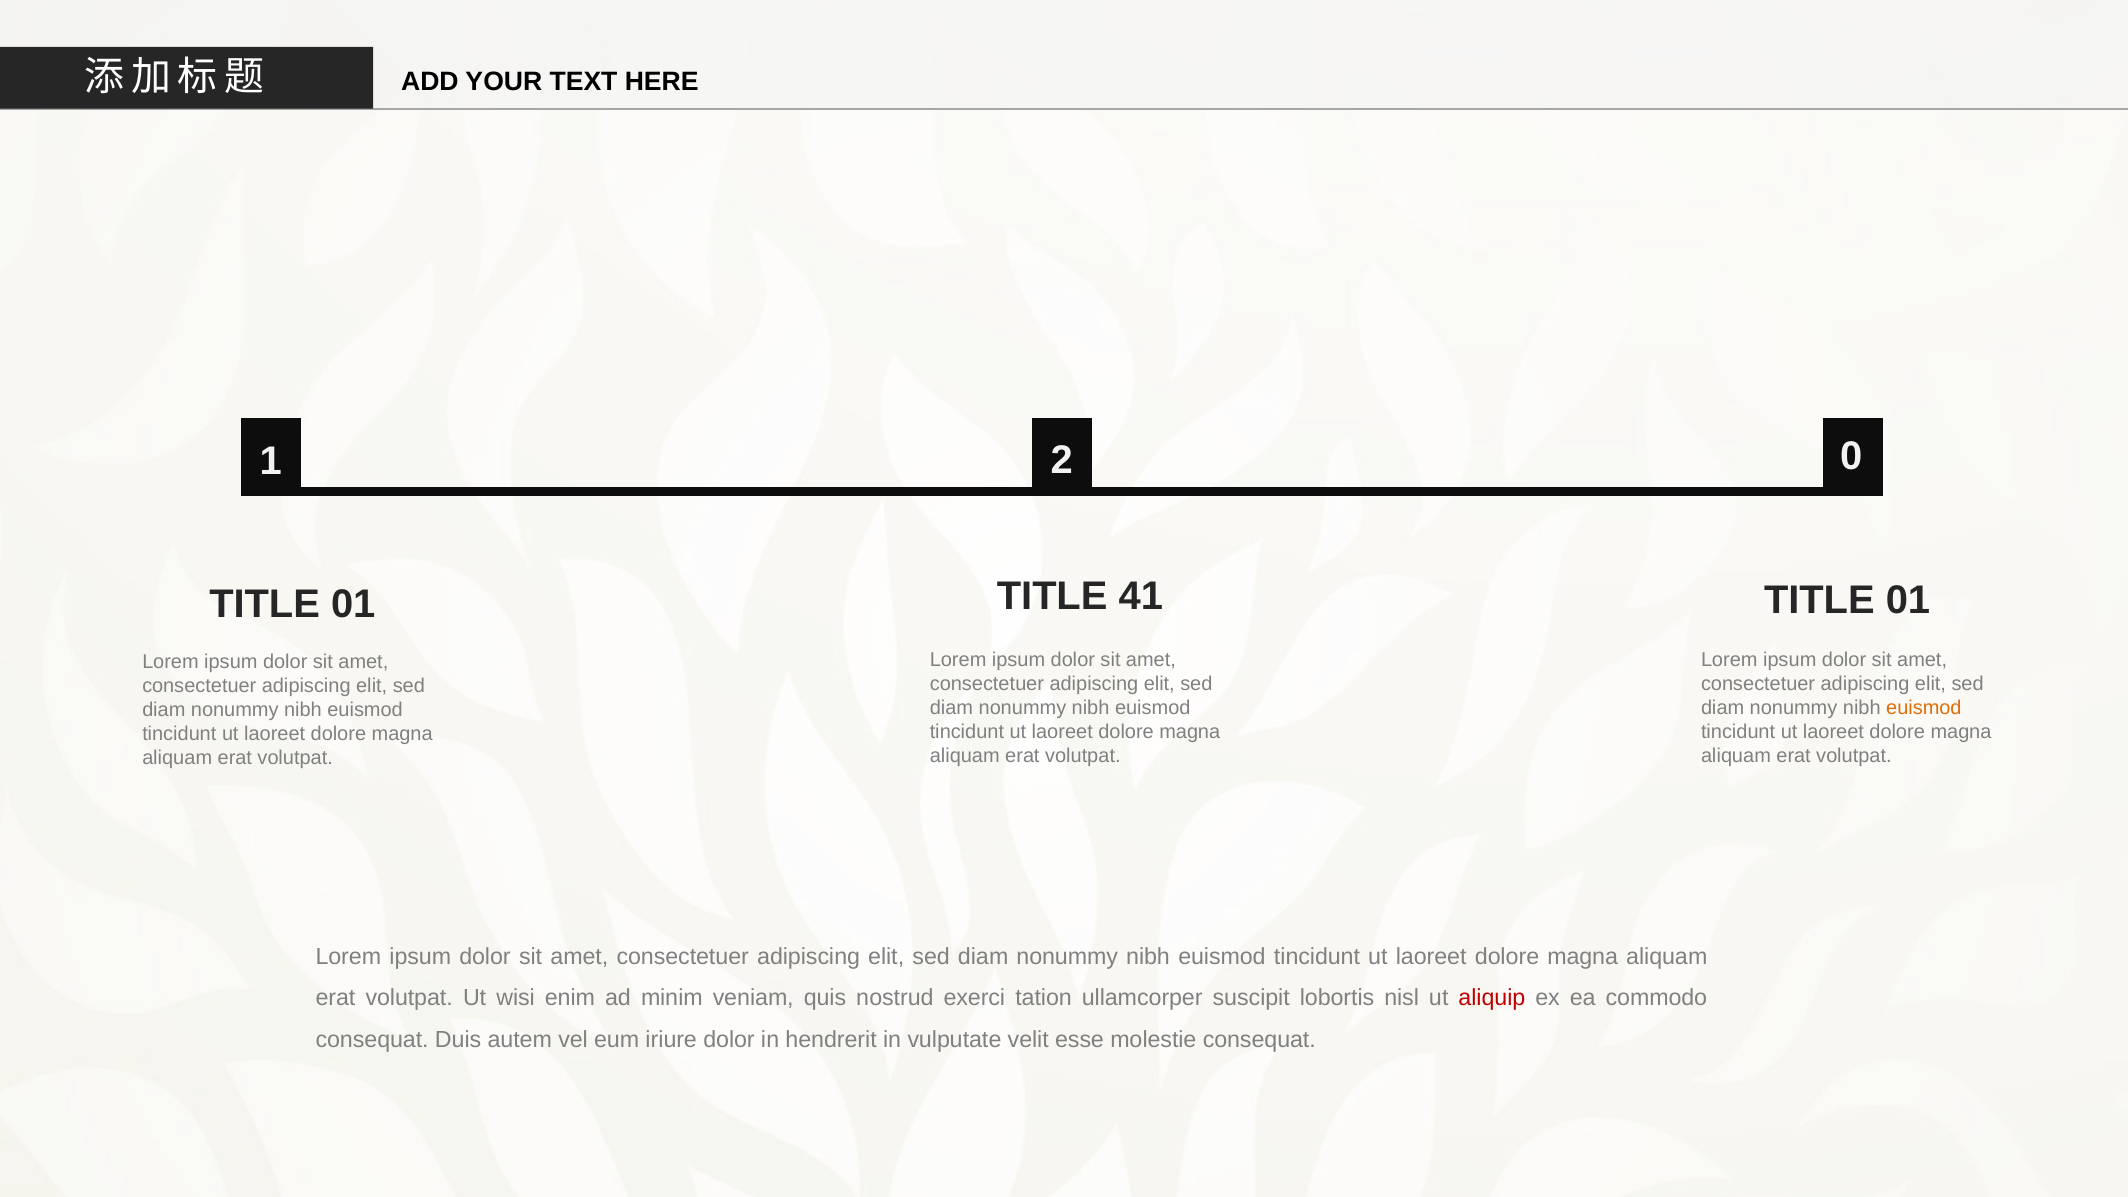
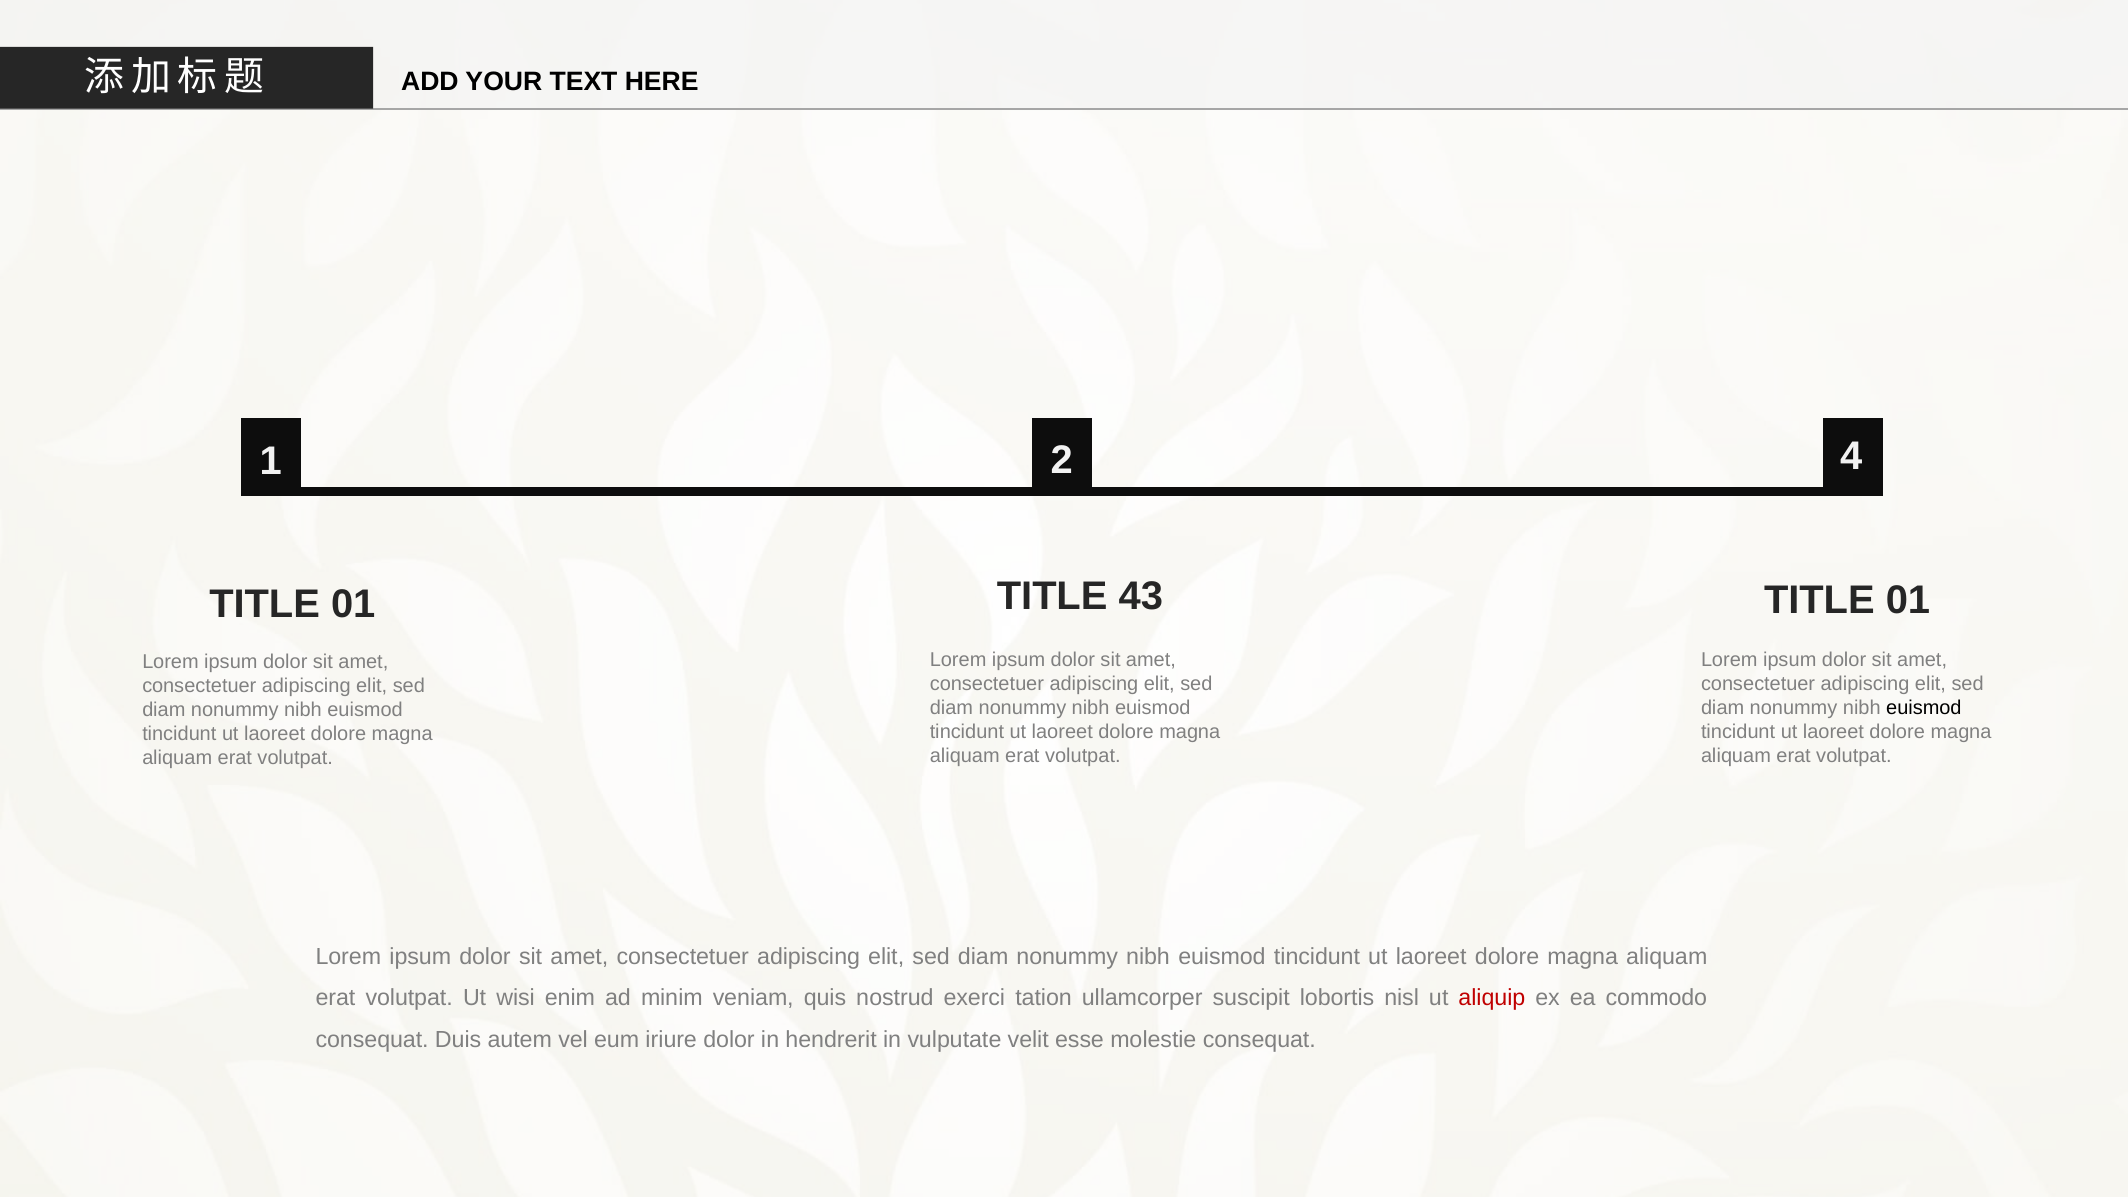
0: 0 -> 4 (1851, 457)
41: 41 -> 43 (1141, 596)
euismod colour: orange -> black (1924, 708)
